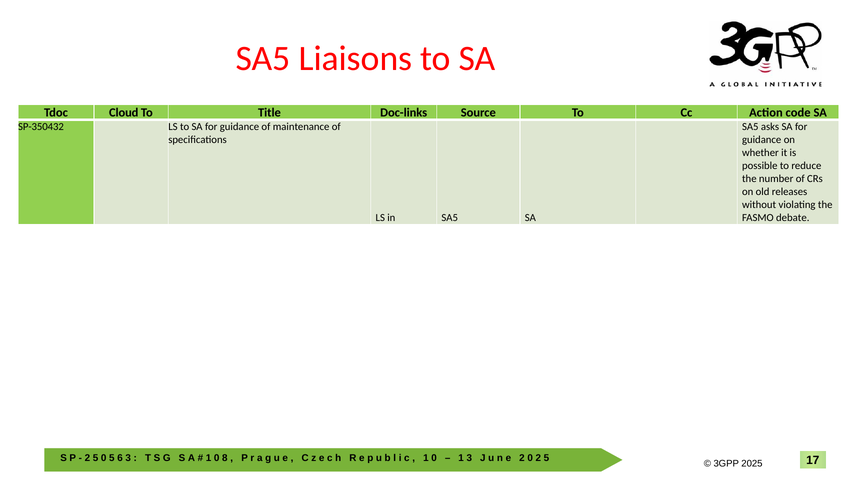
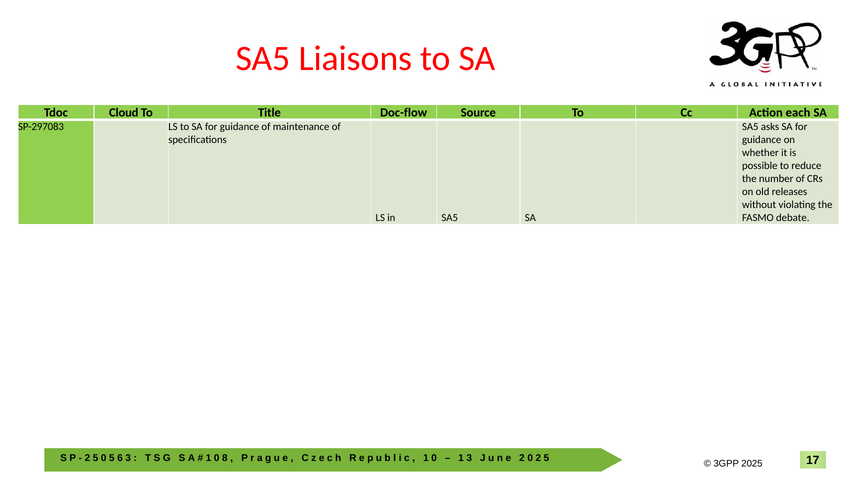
Doc-links: Doc-links -> Doc-flow (404, 112)
code: code -> each (798, 112)
SP-350432: SP-350432 -> SP-297083 (41, 127)
